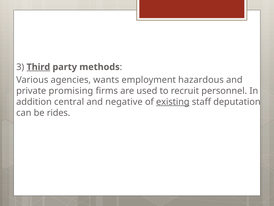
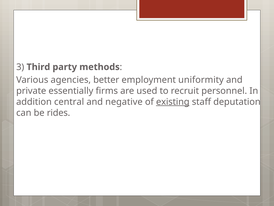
Third underline: present -> none (38, 67)
wants: wants -> better (106, 80)
hazardous: hazardous -> uniformity (201, 80)
promising: promising -> essentially (71, 91)
